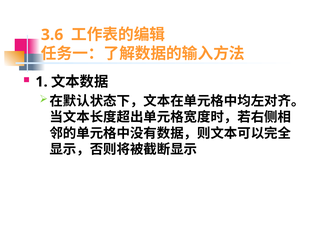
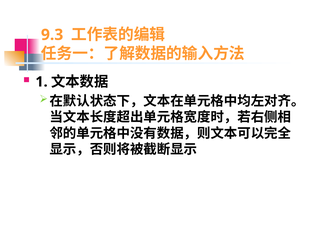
3.6: 3.6 -> 9.3 (52, 35)
